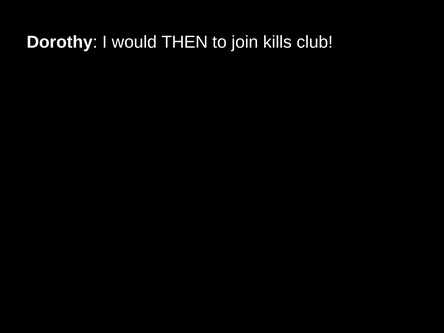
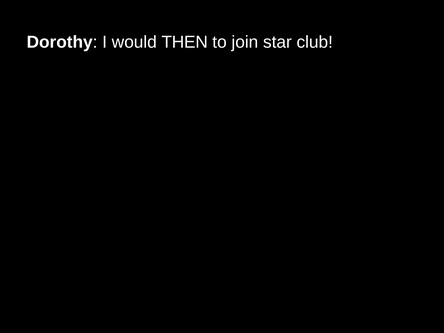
kills: kills -> star (277, 42)
